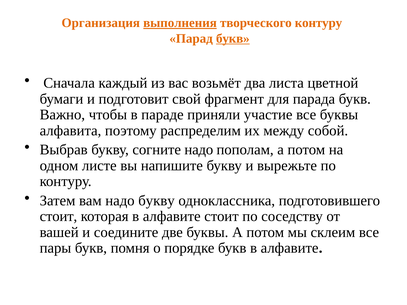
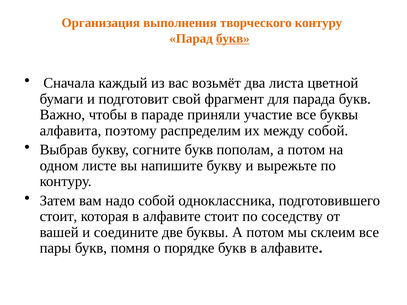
выполнения underline: present -> none (180, 23)
согните надо: надо -> букв (199, 150)
надо букву: букву -> собой (157, 201)
